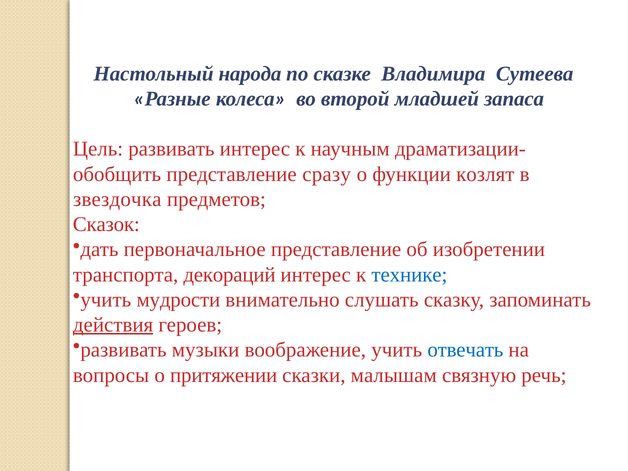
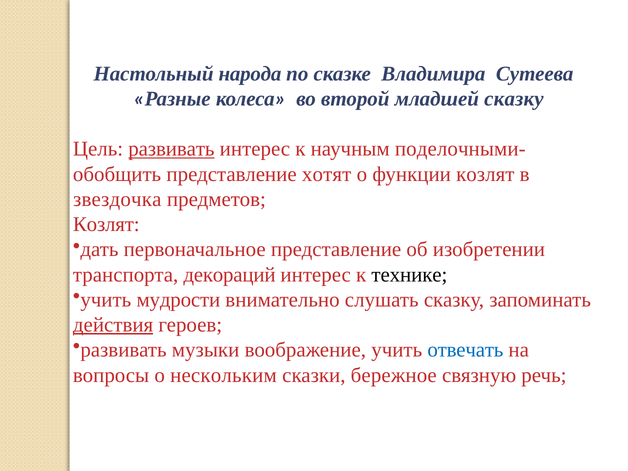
младшей запаса: запаса -> сказку (514, 99)
развивать underline: none -> present (171, 149)
драматизации-: драматизации- -> поделочными- (460, 149)
сразу: сразу -> хотят (327, 174)
Сказок: Сказок -> Козлят (106, 224)
технике colour: blue -> black (409, 275)
притяжении: притяжении -> нескольким (223, 375)
малышам: малышам -> бережное (394, 375)
